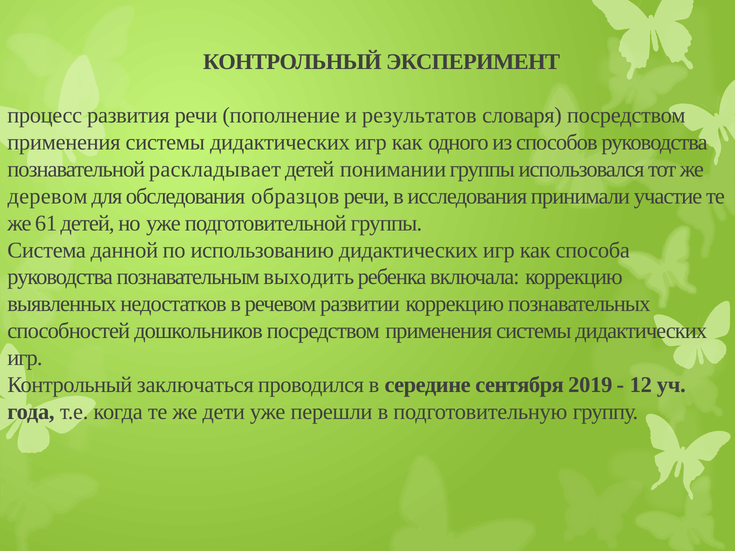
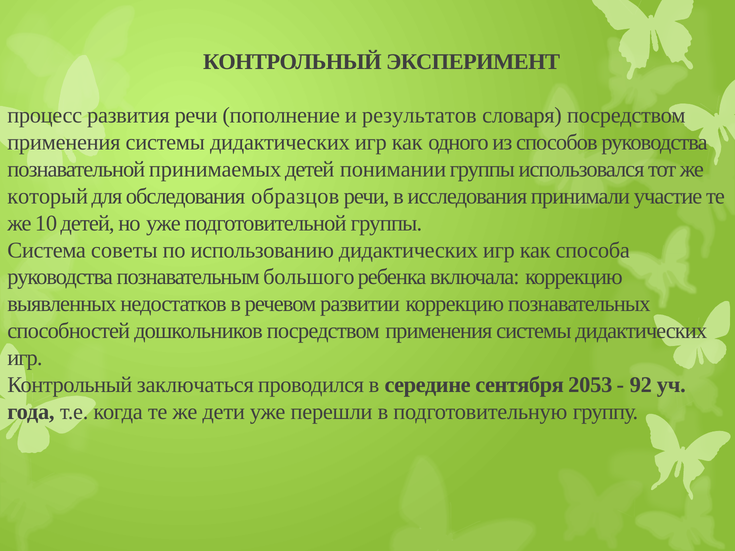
раскладывает: раскладывает -> принимаемых (215, 169)
деревом: деревом -> который (48, 196)
61: 61 -> 10 (46, 223)
данной: данной -> советы (124, 250)
выходить: выходить -> большого (309, 277)
2019: 2019 -> 2053 (590, 385)
12: 12 -> 92 (641, 385)
